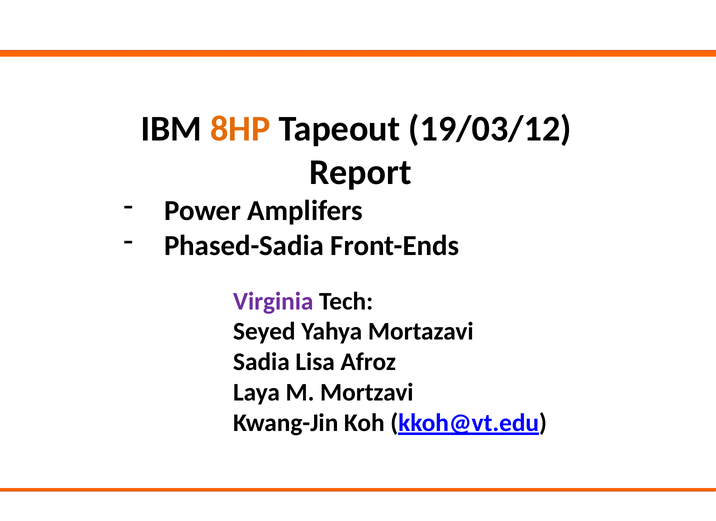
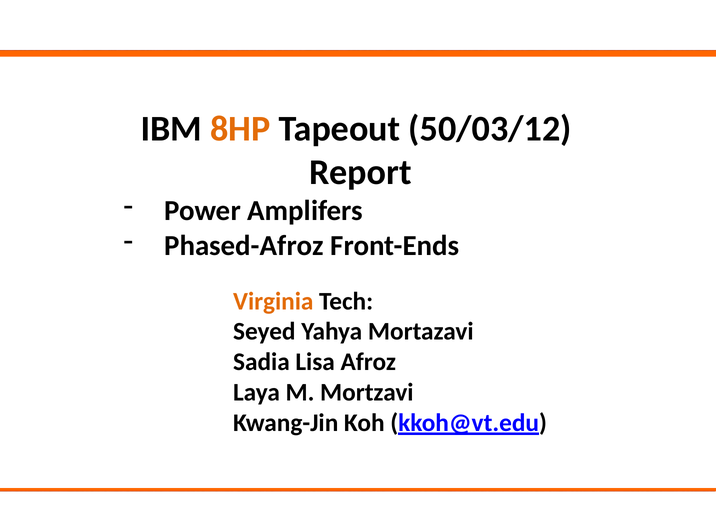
19/03/12: 19/03/12 -> 50/03/12 (490, 129)
Phased-Sadia: Phased-Sadia -> Phased-Afroz (244, 246)
Virginia colour: purple -> orange (273, 301)
